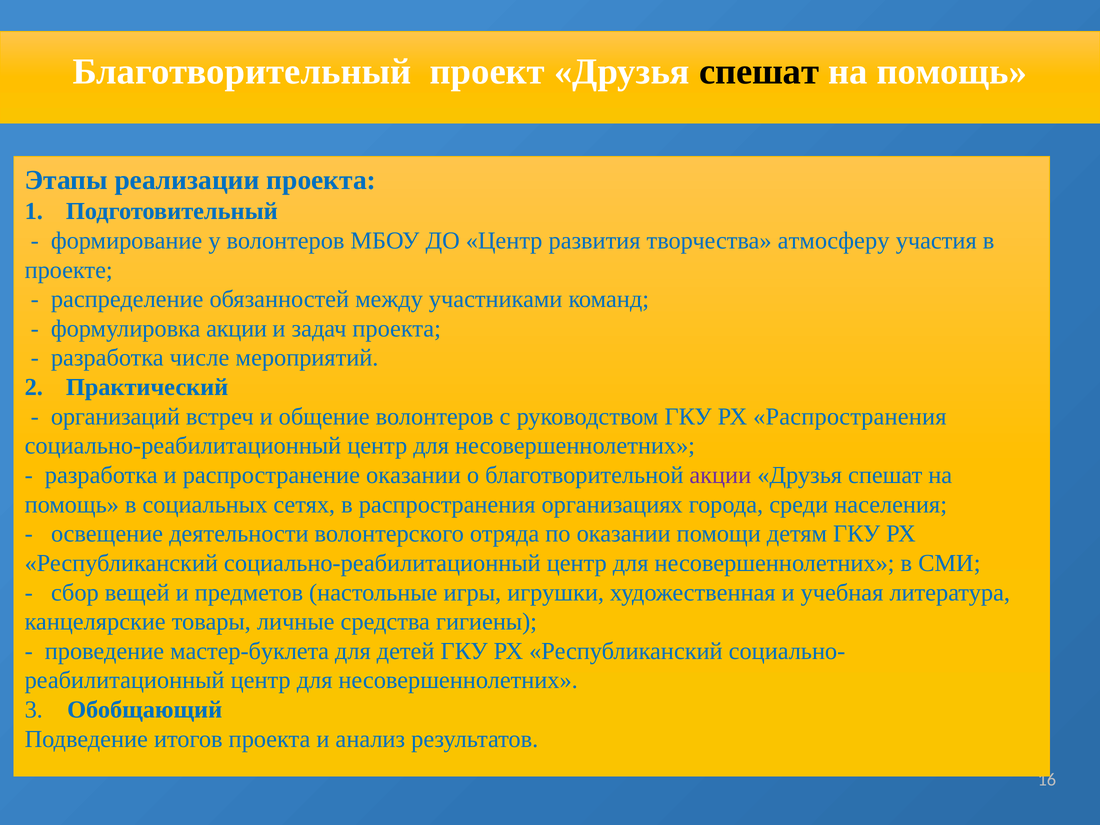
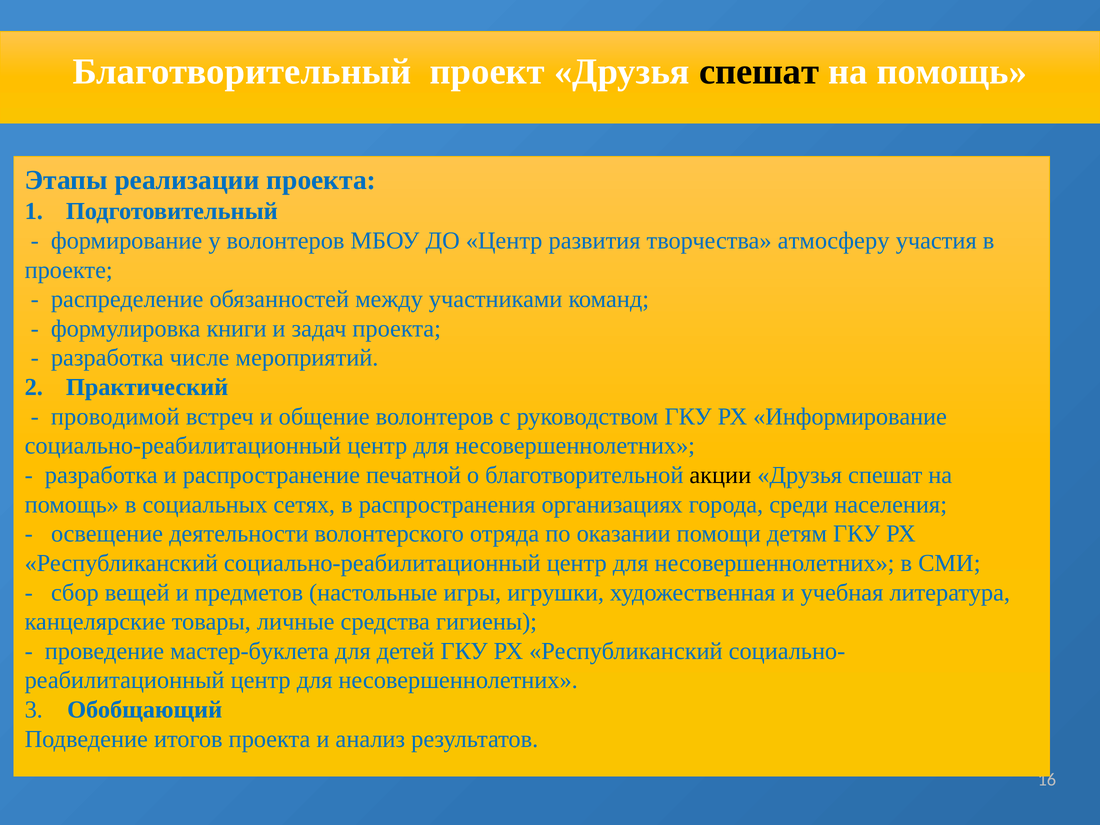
формулировка акции: акции -> книги (237, 329)
организаций: организаций -> проводимой (115, 417)
РХ Распространения: Распространения -> Информирование (850, 417)
распространение оказании: оказании -> печатной (414, 475)
акции colour: purple -> black (720, 475)
